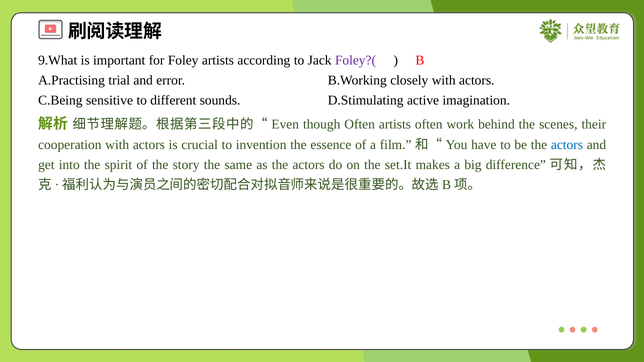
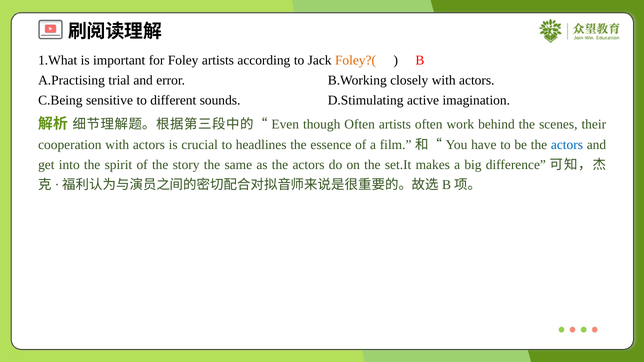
9.What: 9.What -> 1.What (58, 60)
Foley?( colour: purple -> orange (356, 60)
invention: invention -> headlines (261, 145)
